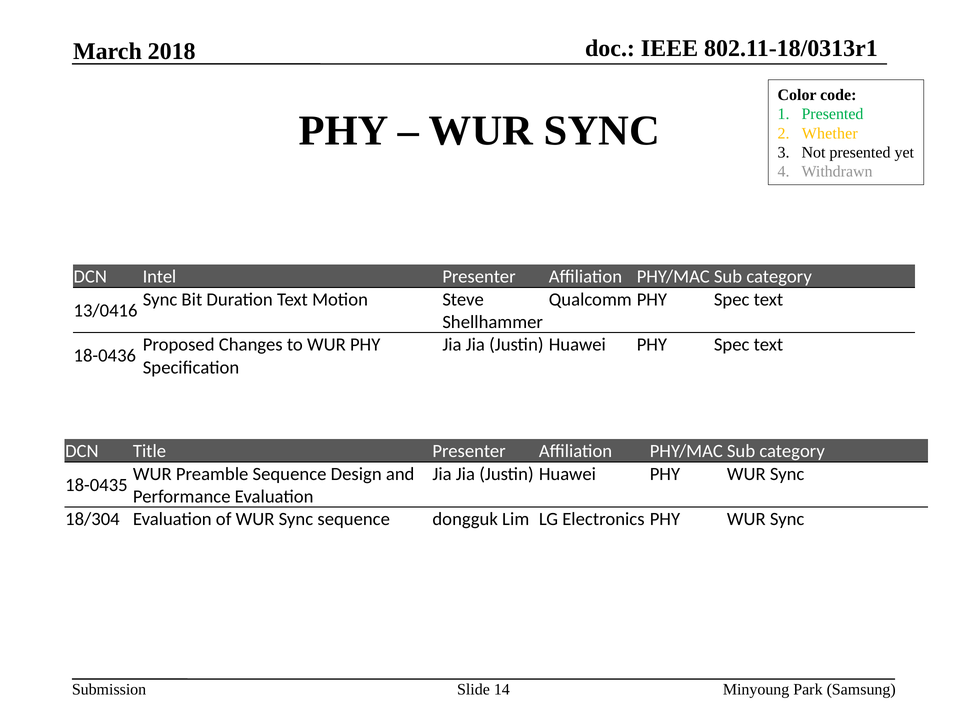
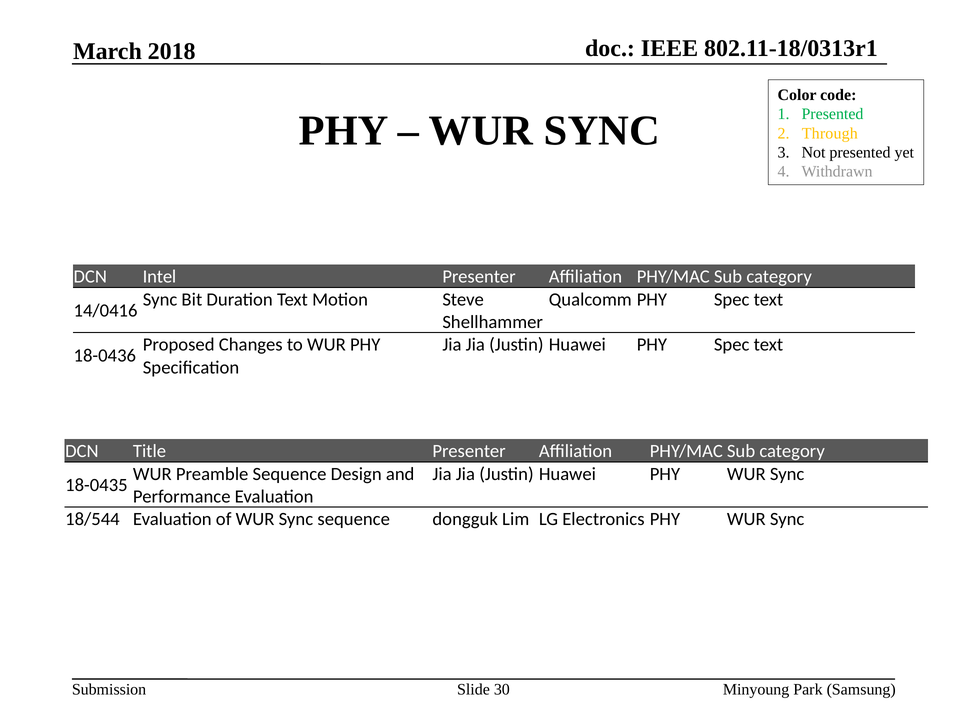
Whether: Whether -> Through (830, 133)
13/0416: 13/0416 -> 14/0416 (106, 311)
18/304: 18/304 -> 18/544 (92, 519)
14: 14 -> 30 (502, 690)
